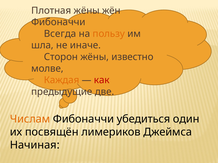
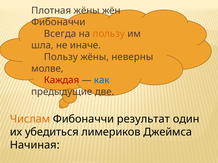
Сторон: Сторон -> Пользу (61, 57)
известно: известно -> неверны (132, 57)
Каждая colour: orange -> red (62, 80)
как colour: red -> blue (102, 80)
убедиться: убедиться -> результат (143, 119)
посвящён: посвящён -> убедиться (52, 132)
